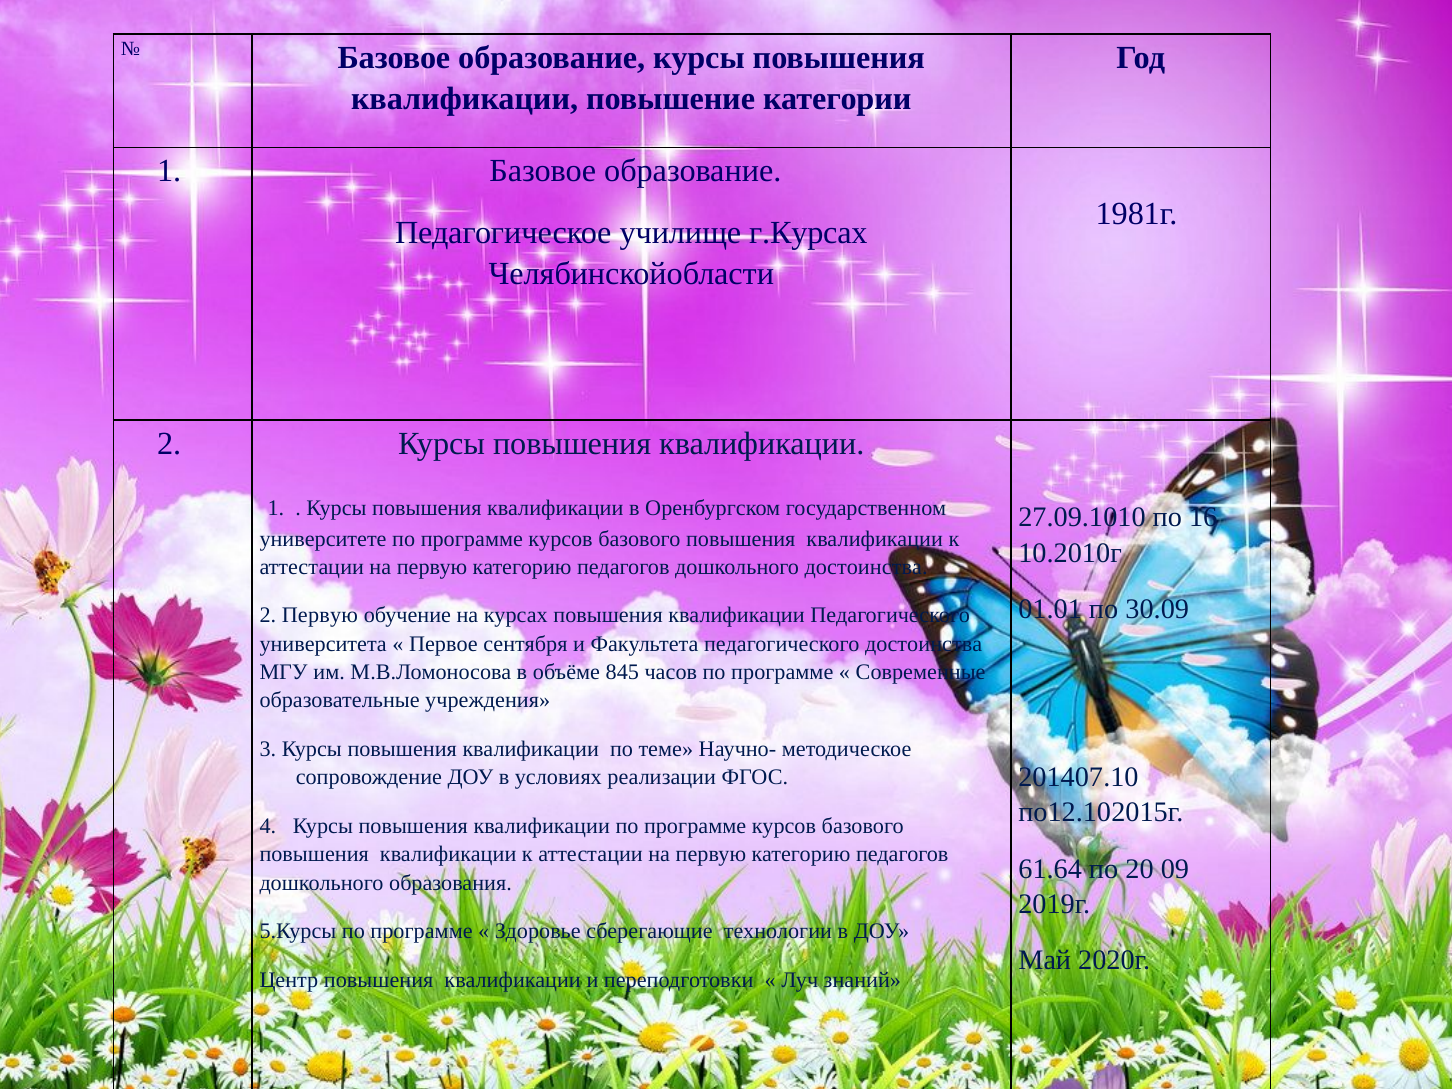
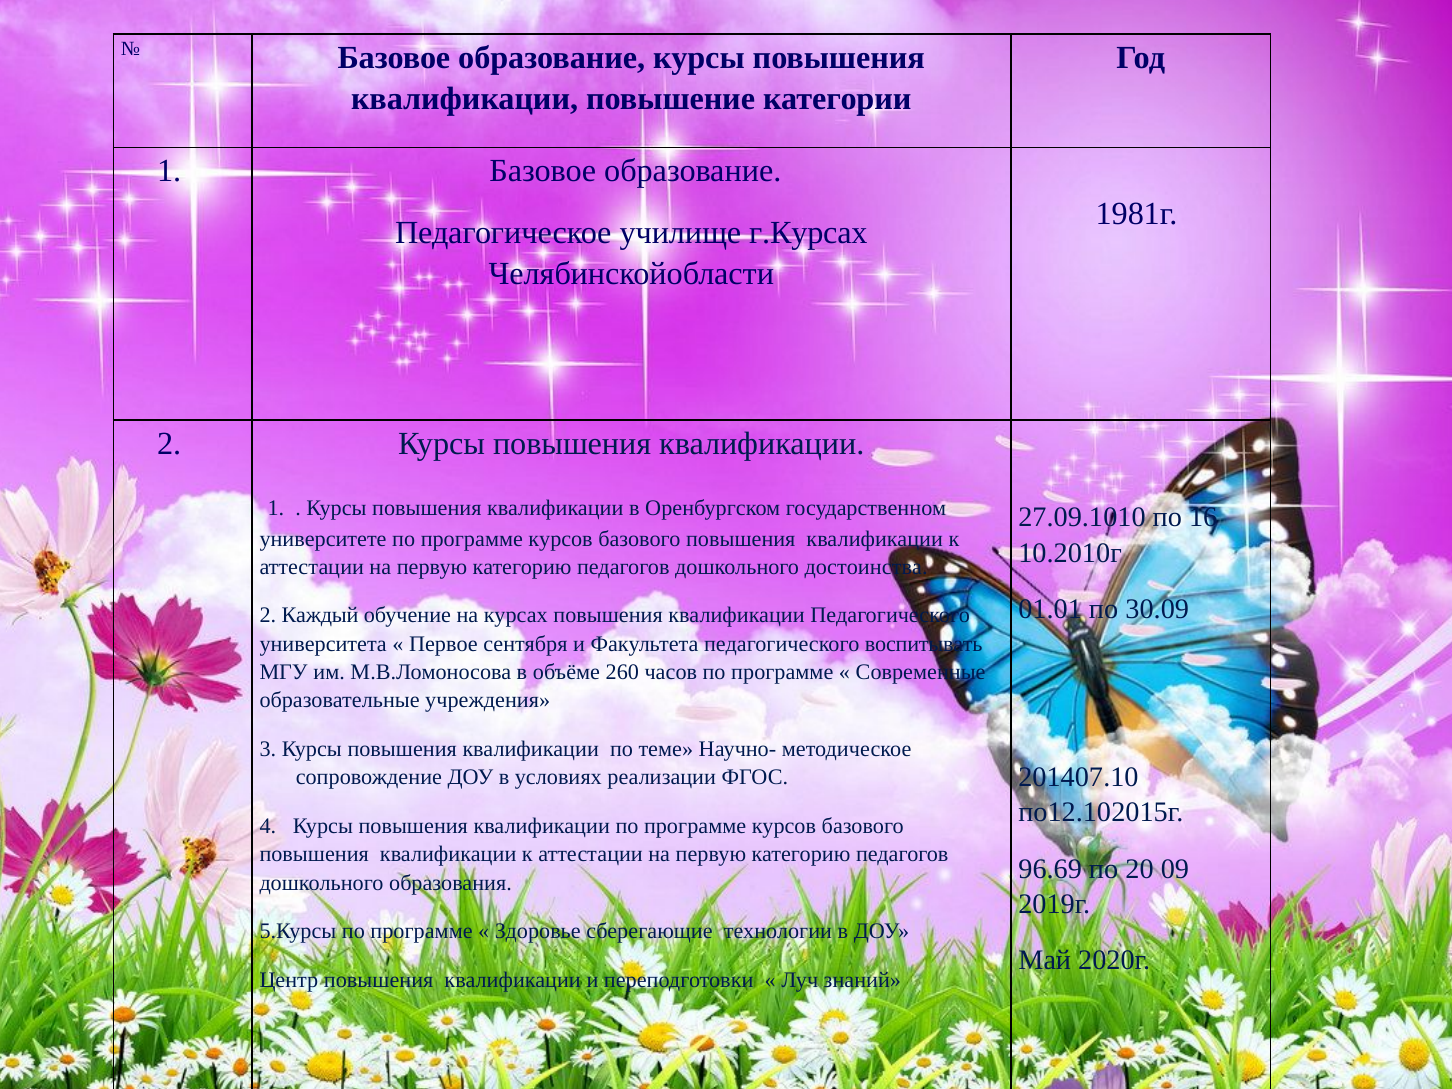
2 Первую: Первую -> Каждый (320, 616)
педагогического достоинства: достоинства -> воспитывать (924, 644)
845: 845 -> 260 (622, 672)
61.64: 61.64 -> 96.69 (1050, 869)
